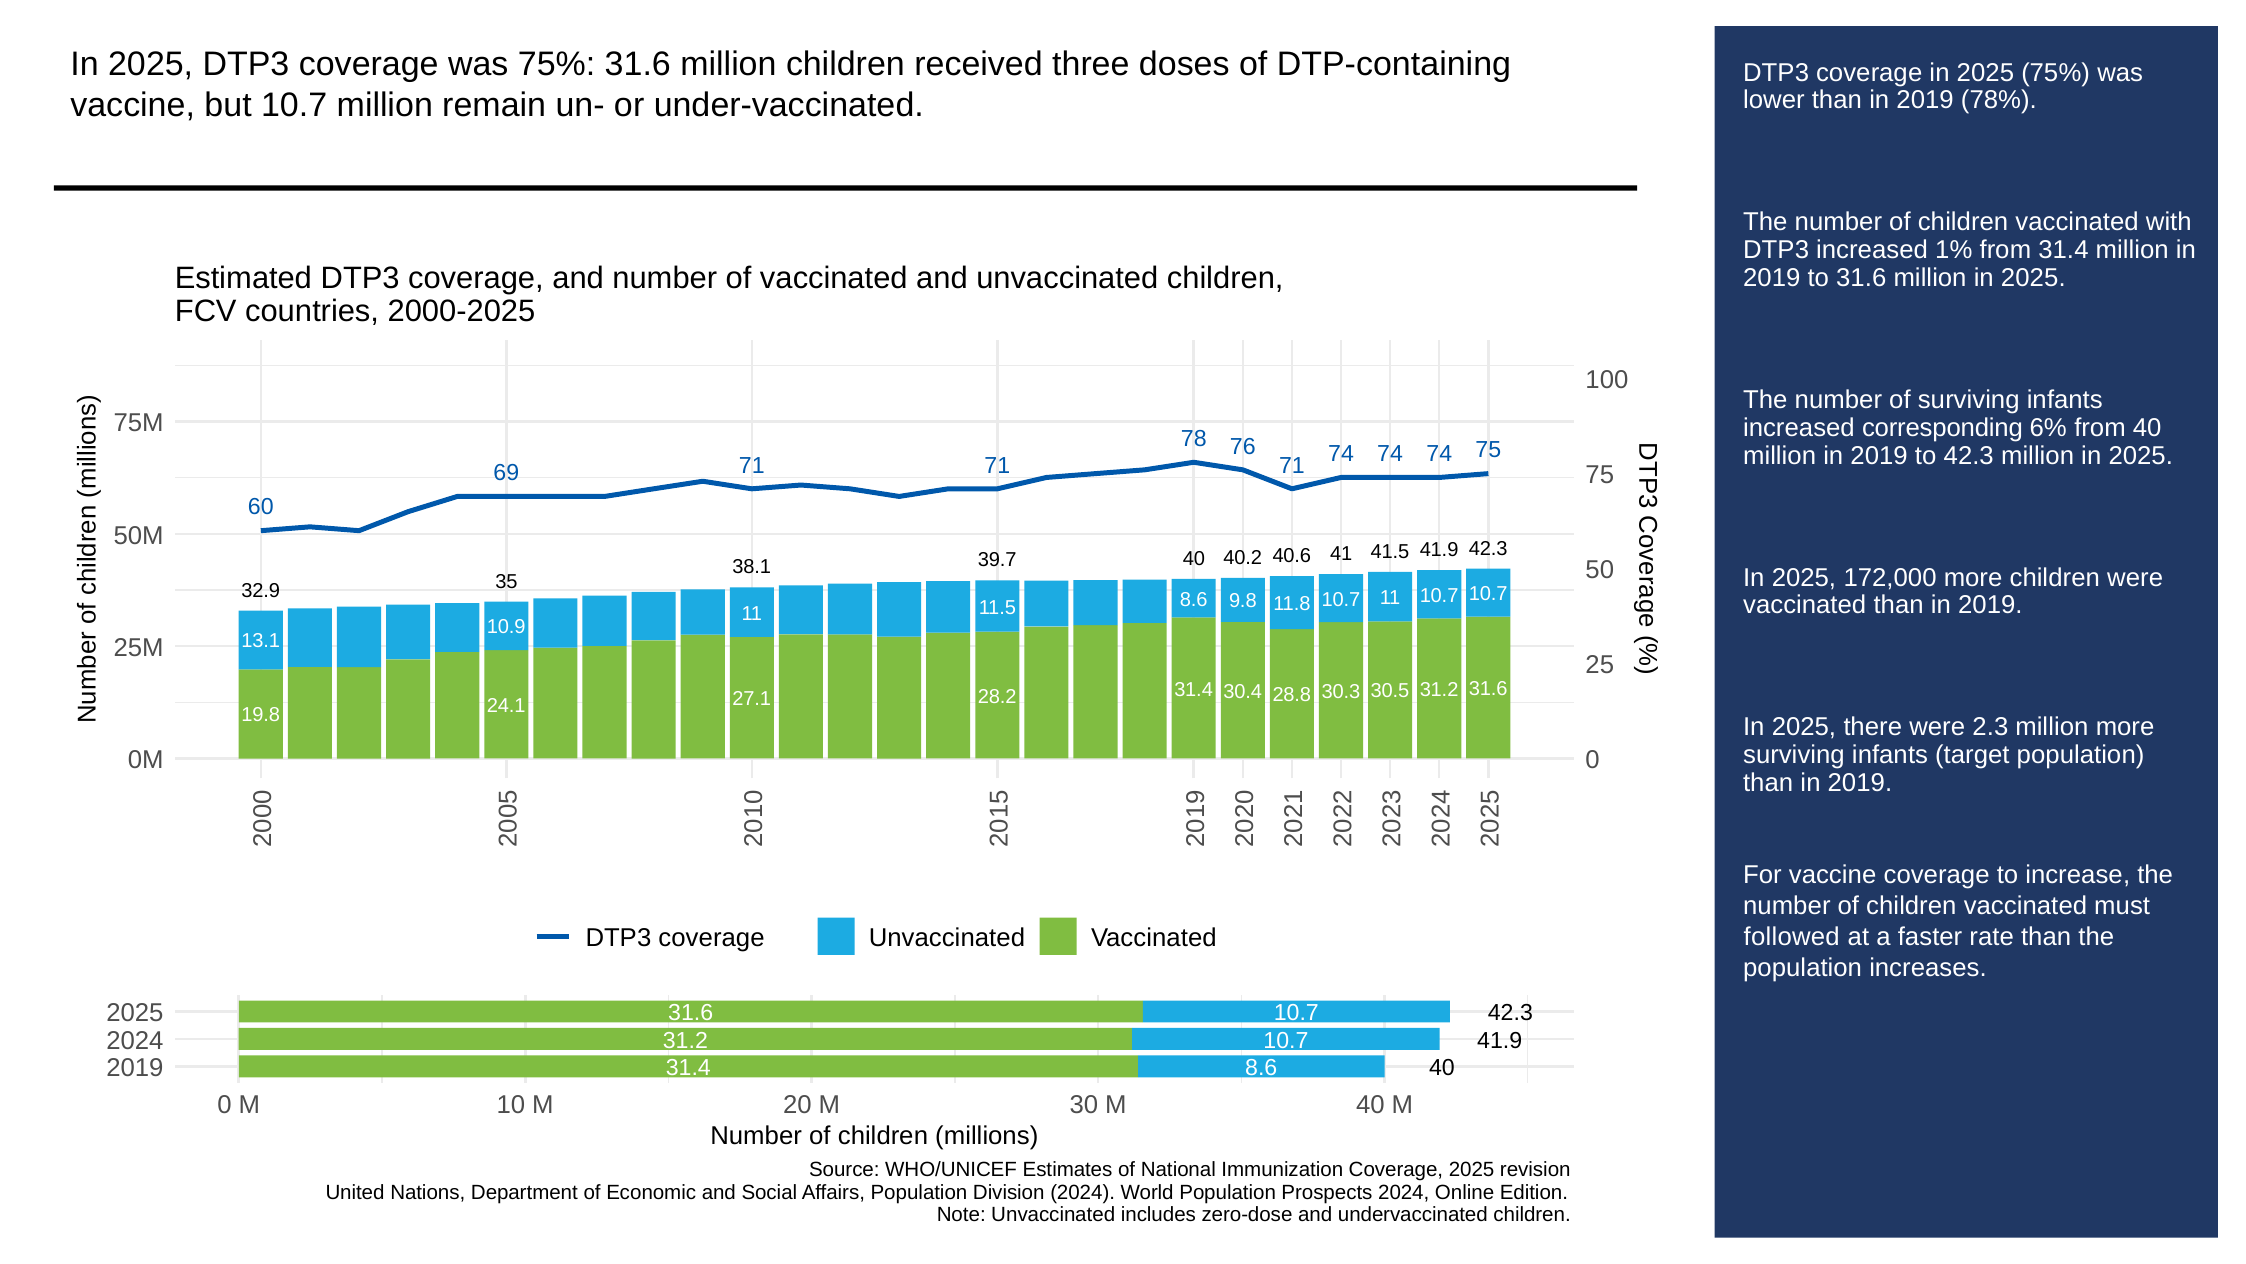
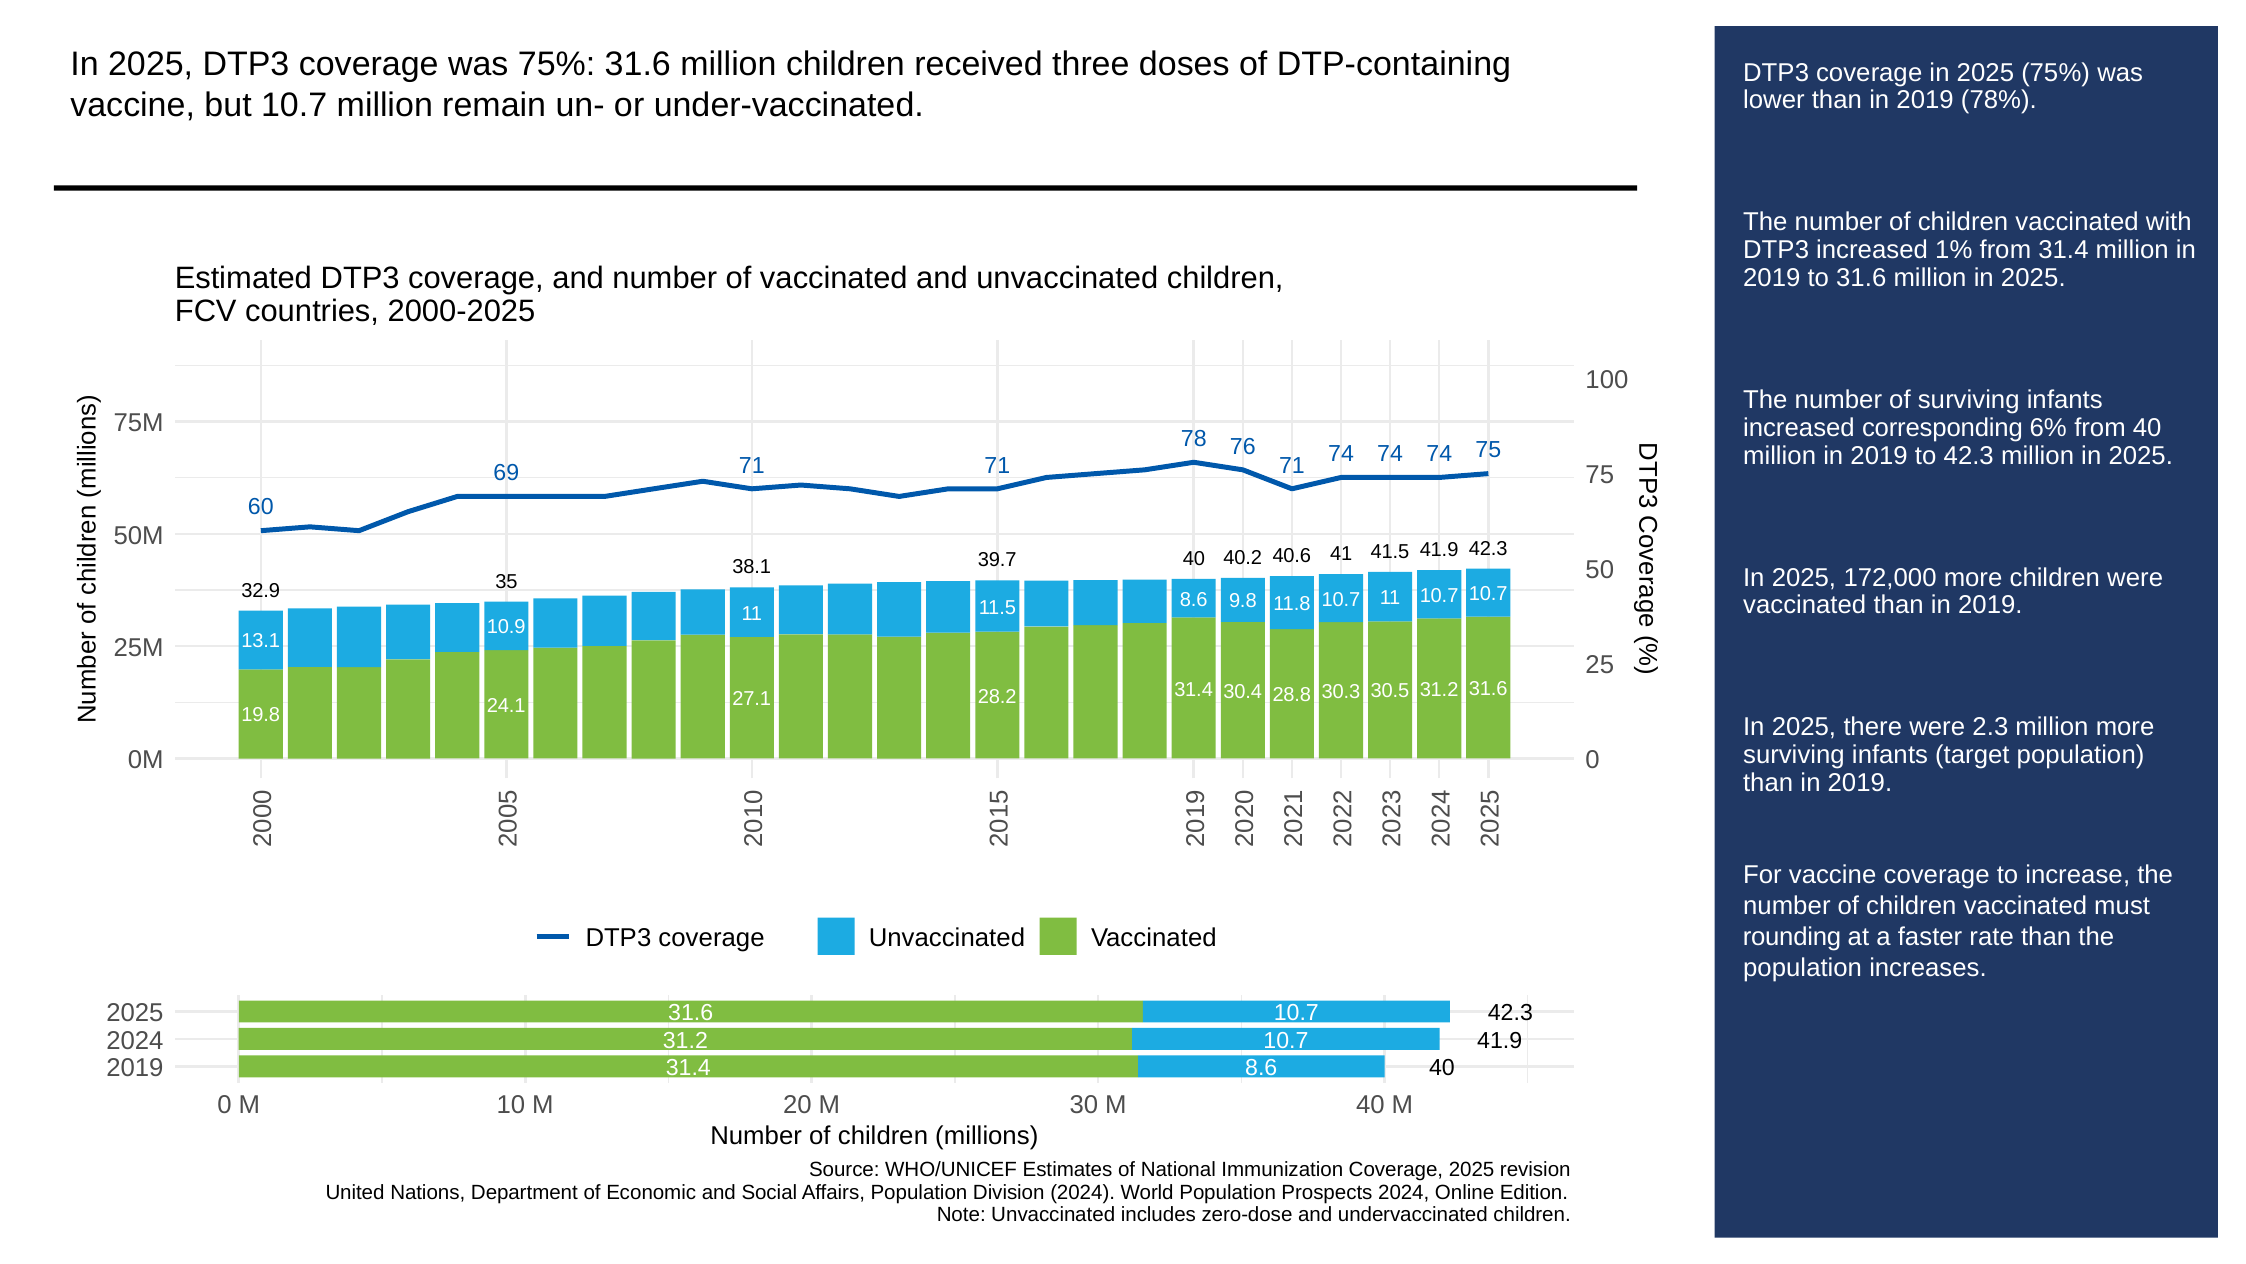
followed: followed -> rounding (1792, 936)
